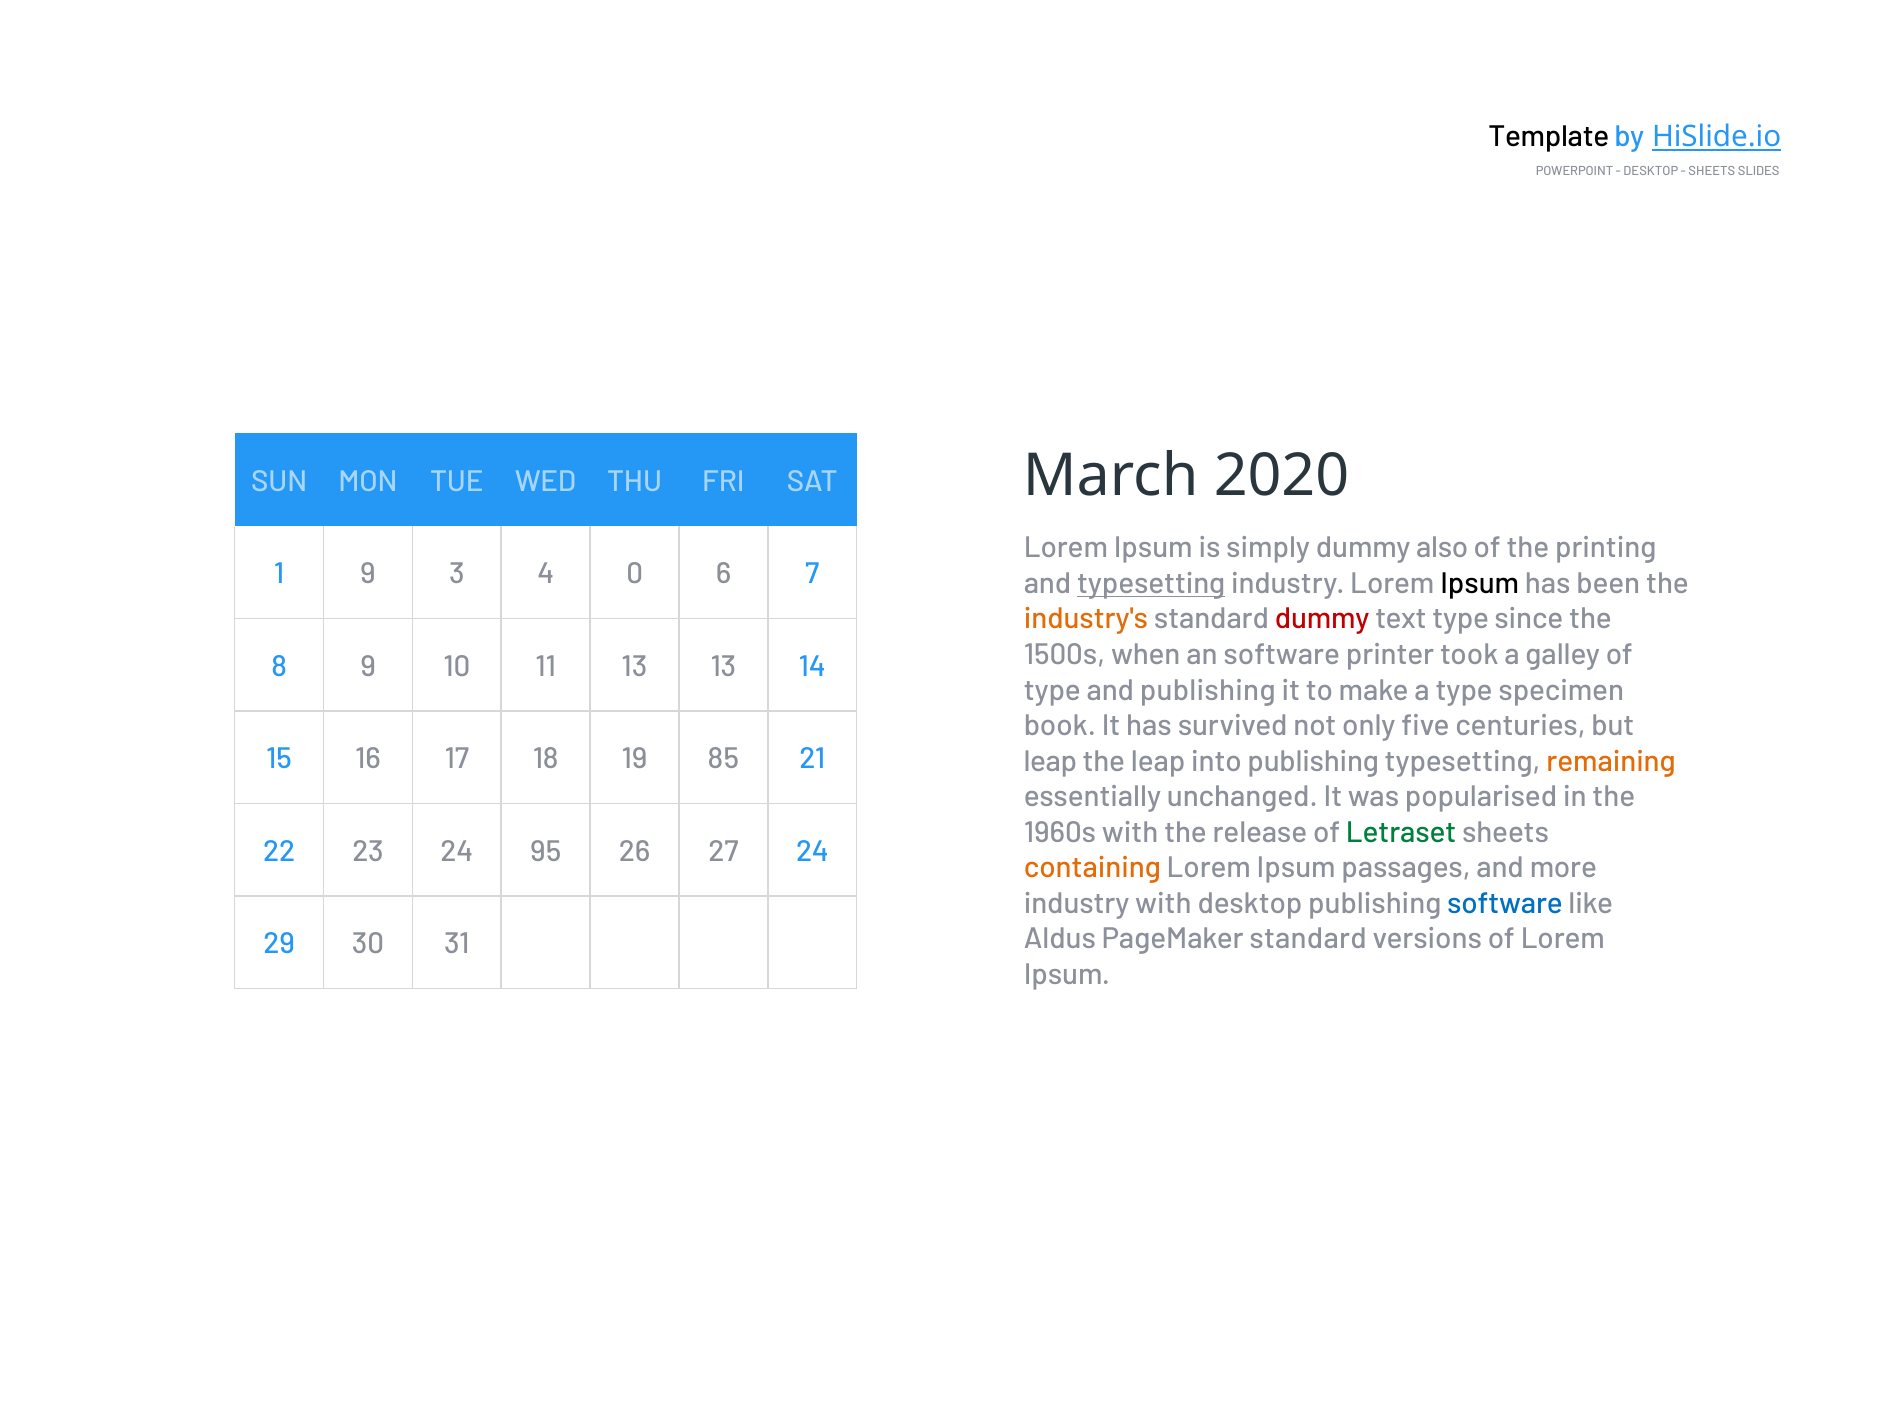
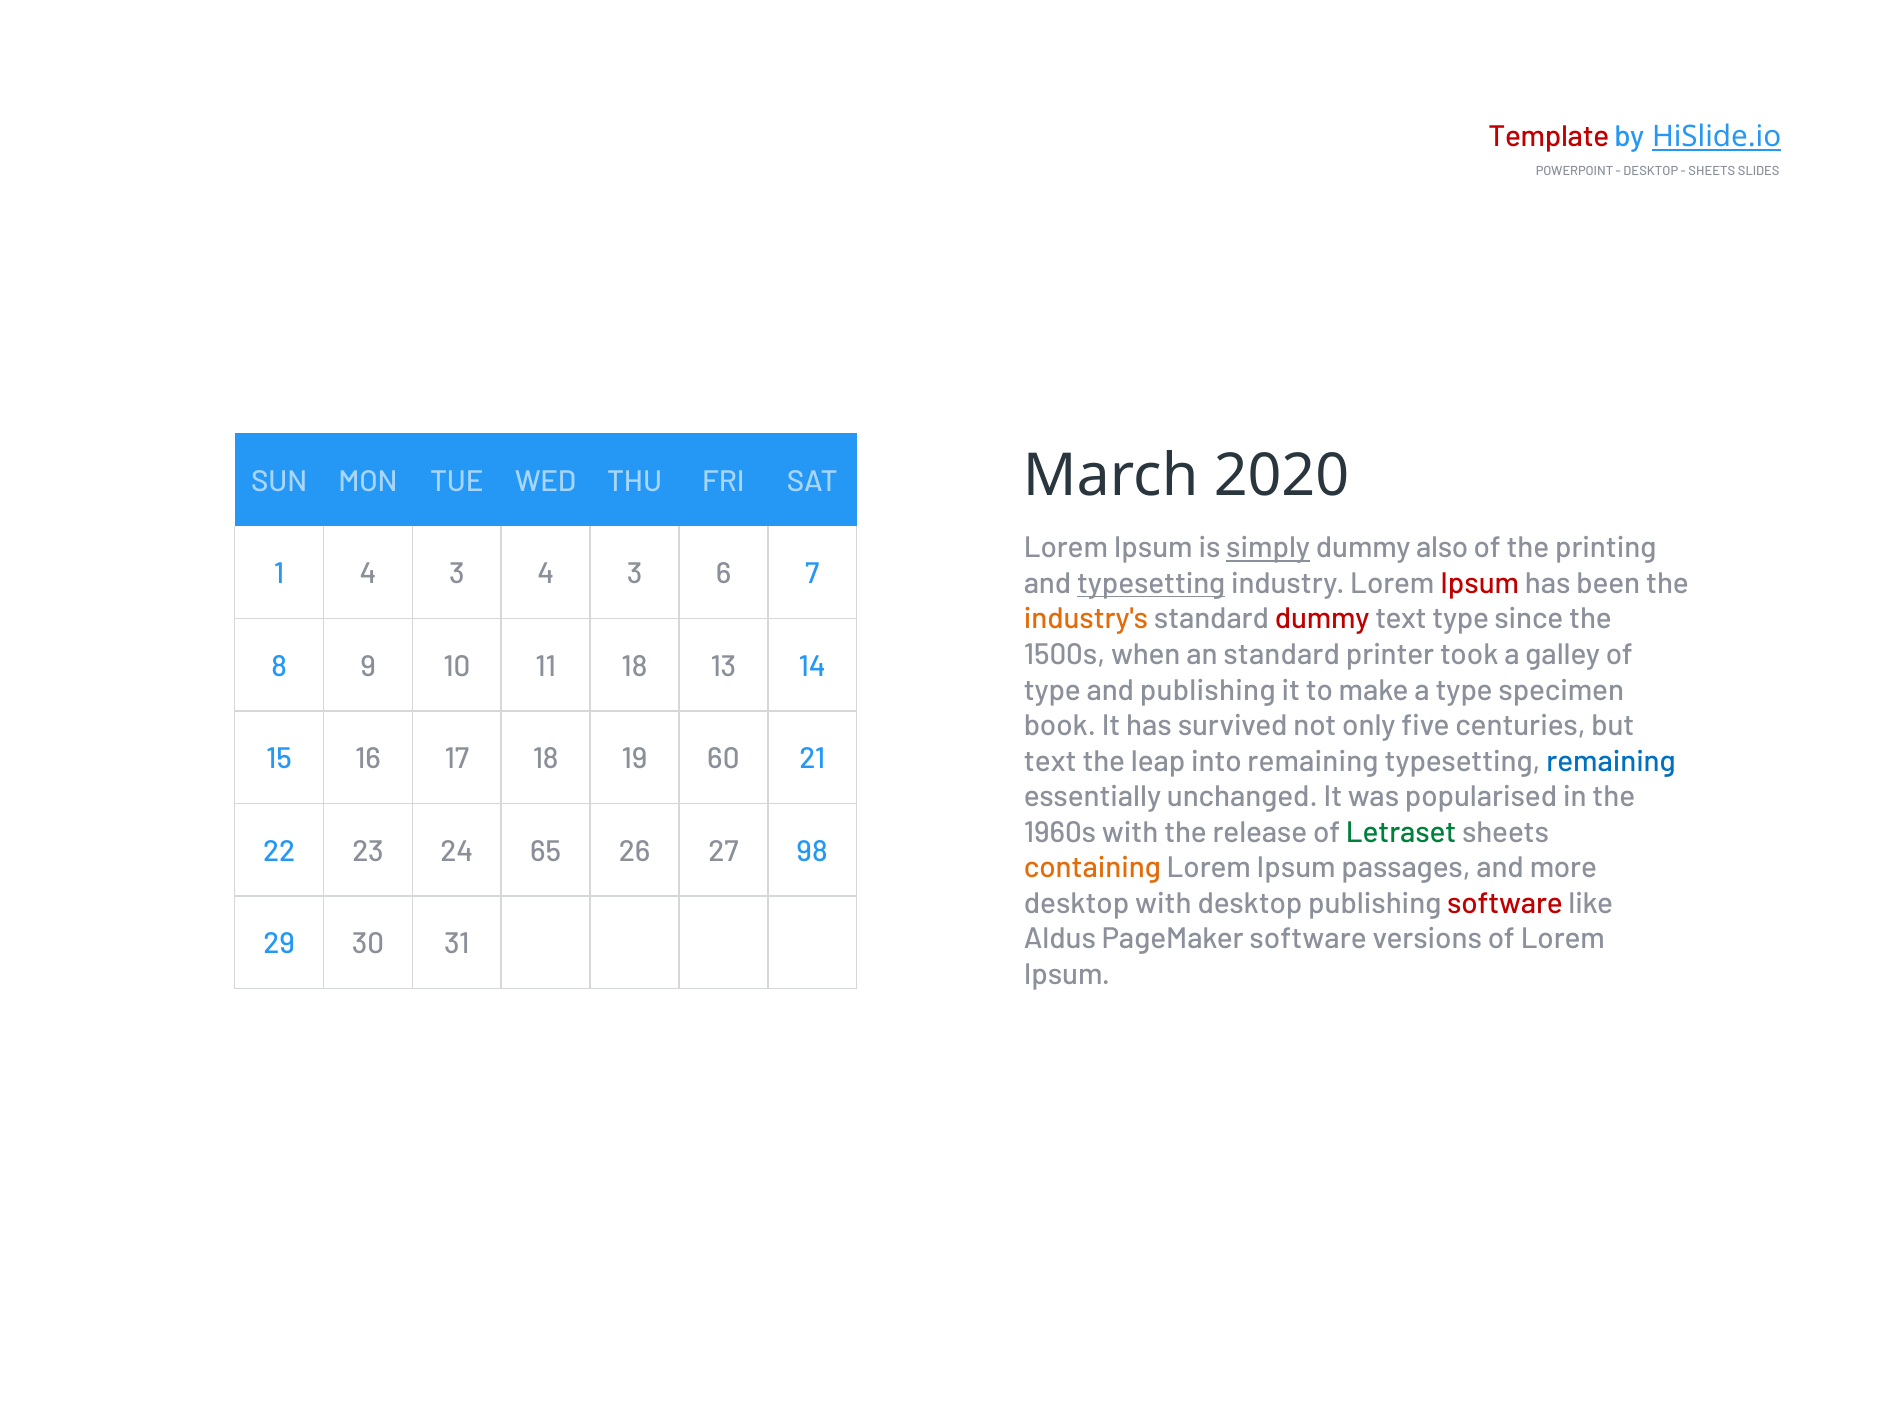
Template colour: black -> red (1549, 137)
simply underline: none -> present (1268, 548)
1 9: 9 -> 4 (368, 574)
3 4 0: 0 -> 3 (635, 574)
Ipsum colour: black -> red (1480, 584)
an software: software -> standard (1282, 655)
11 13: 13 -> 18 (634, 667)
85: 85 -> 60 (723, 759)
leap: leap -> text (1050, 761)
into publishing: publishing -> remaining (1313, 761)
remaining colour: orange -> blue (1611, 761)
95: 95 -> 65 (546, 852)
27 24: 24 -> 98 (812, 852)
industry: industry -> desktop (1077, 903)
software colour: blue -> red (1505, 903)
PageMaker standard: standard -> software (1308, 939)
